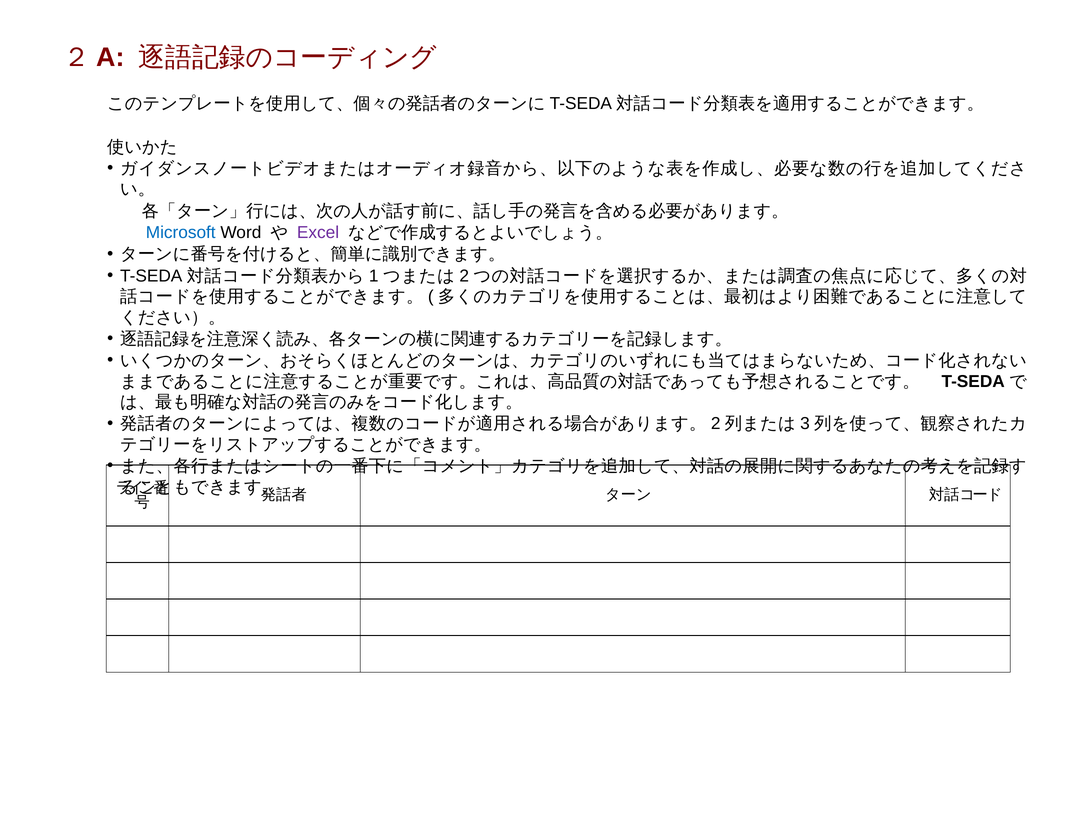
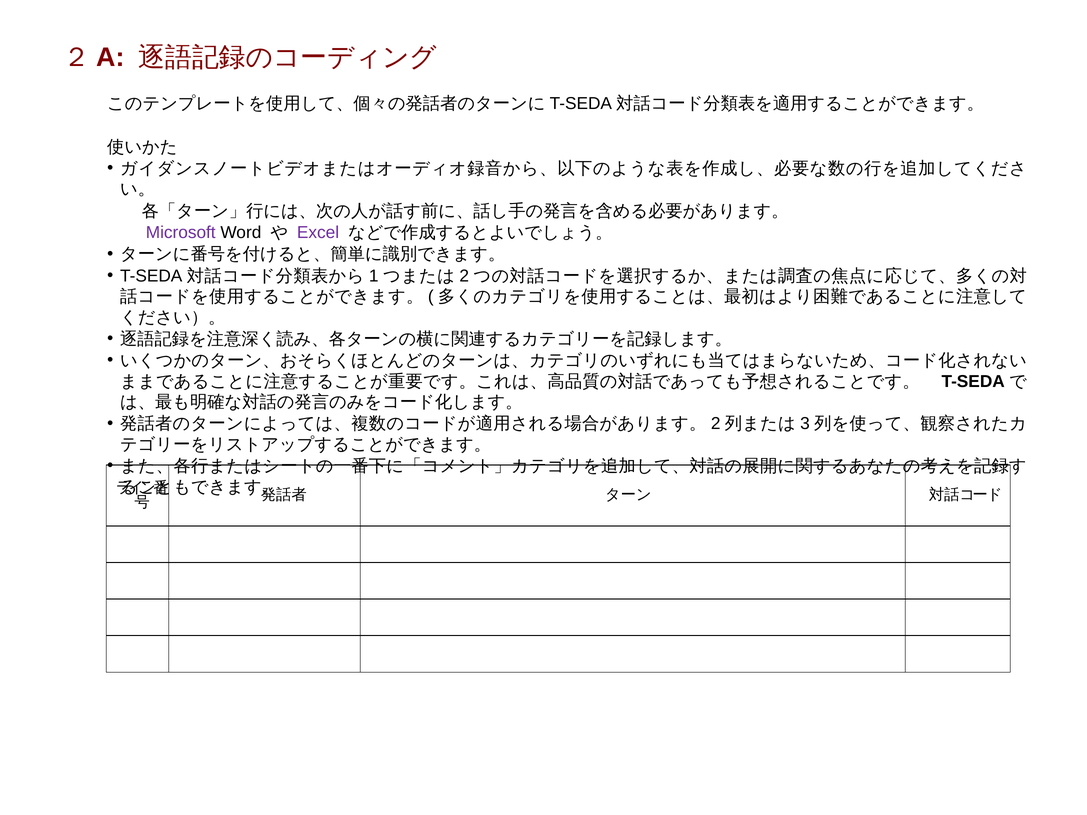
Microsoft colour: blue -> purple (181, 233)
